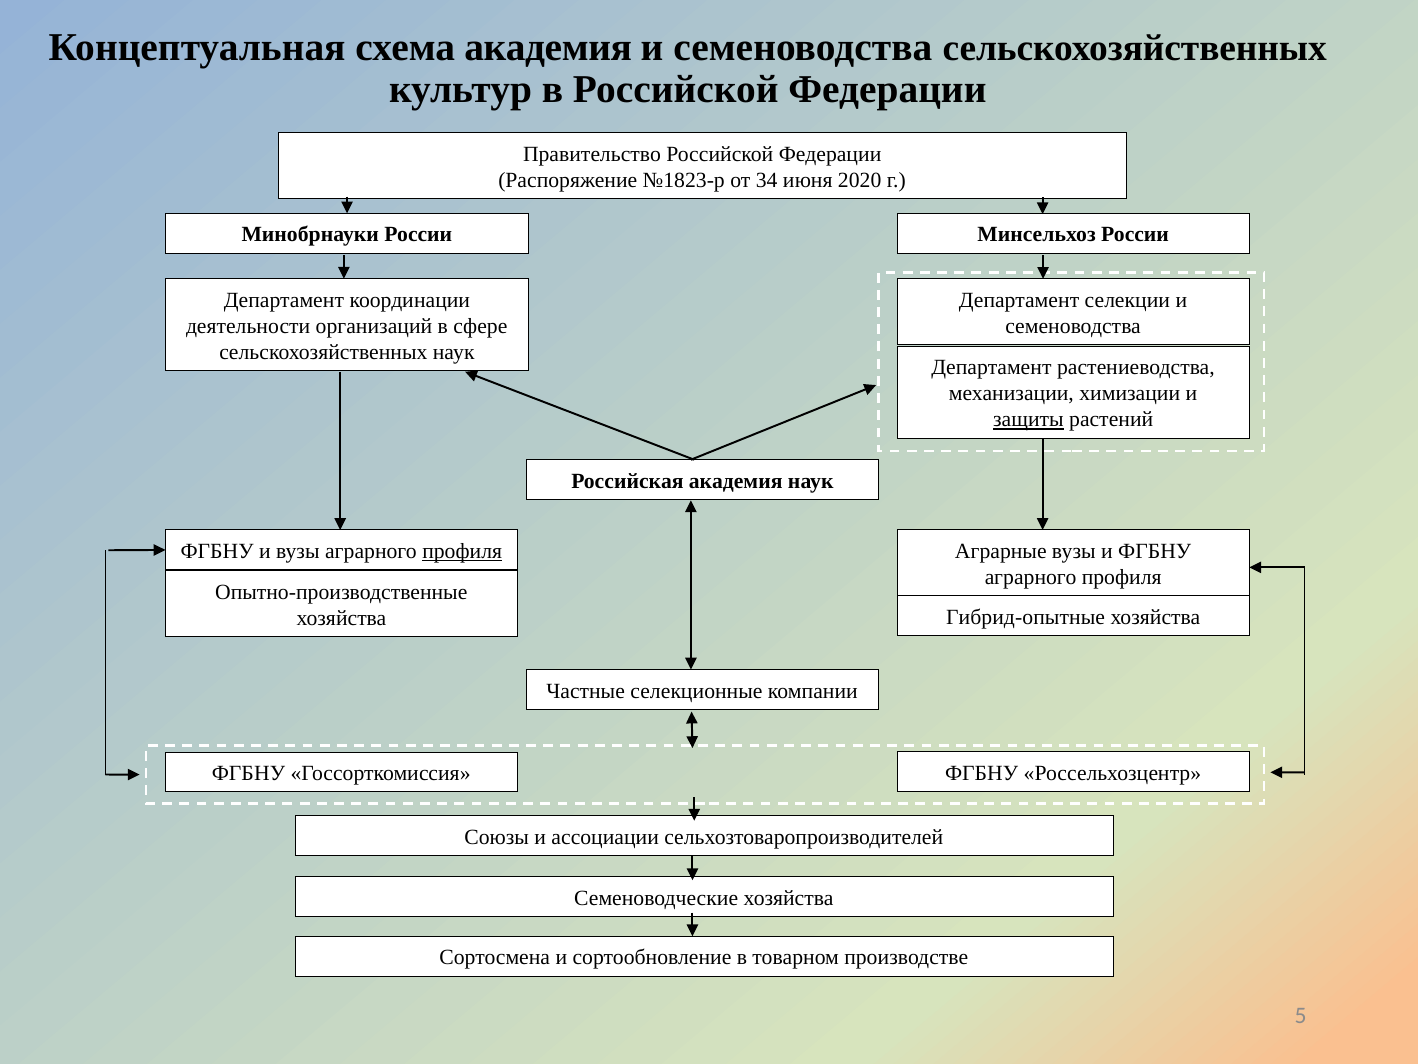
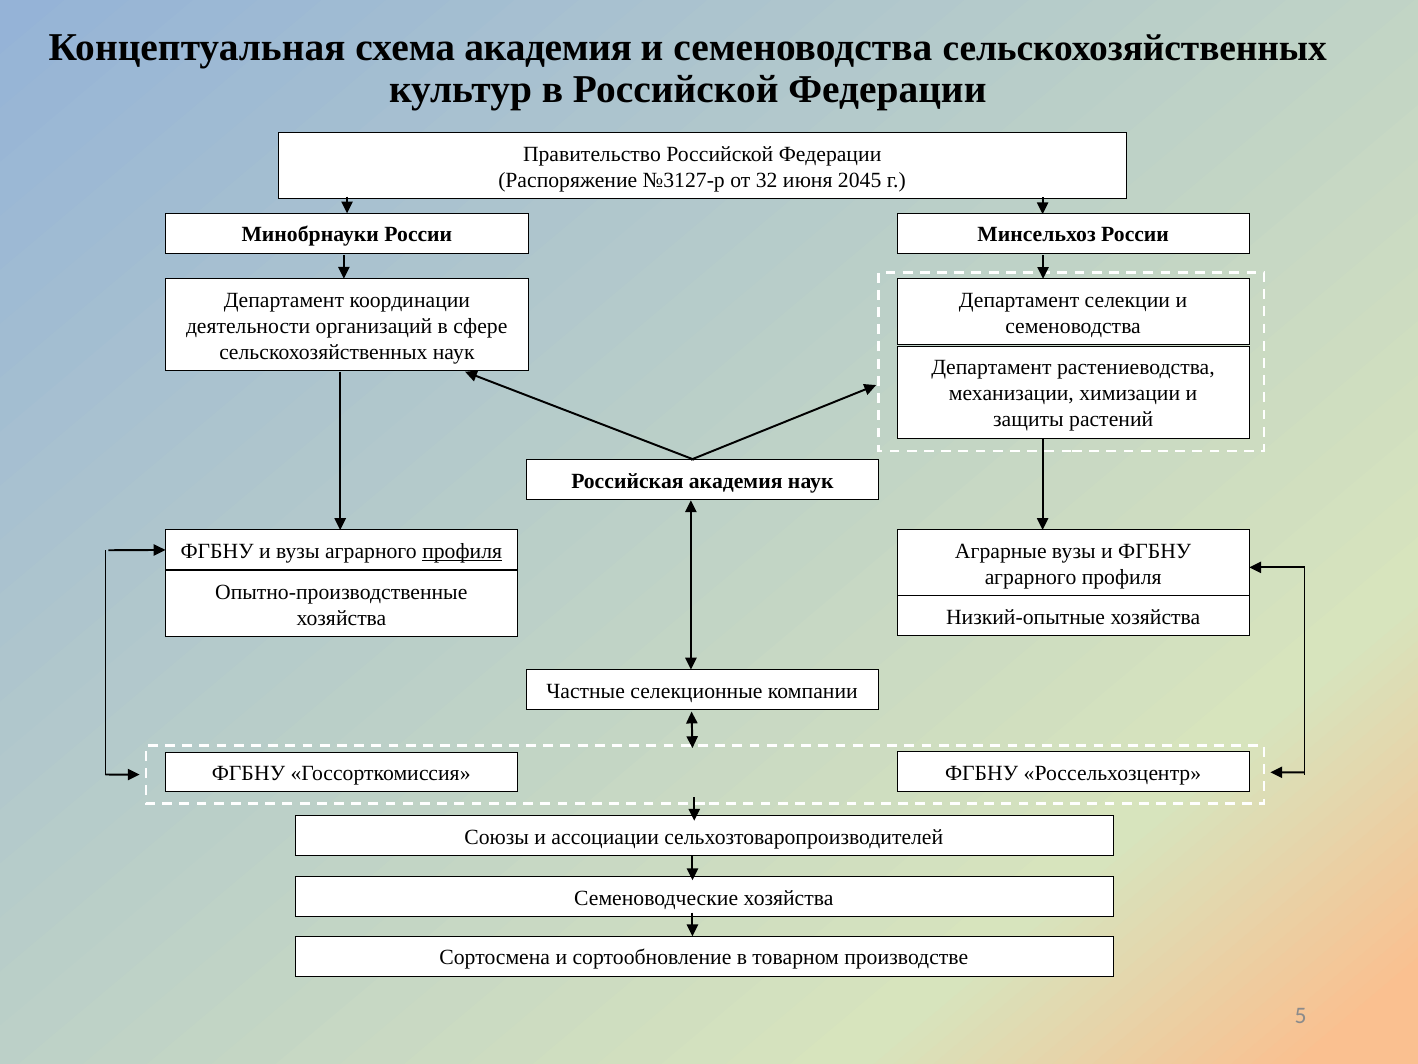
№1823-р: №1823-р -> №3127-р (684, 180)
34: 34 -> 32 (767, 180)
2020: 2020 -> 2045 (860, 180)
защиты underline: present -> none (1028, 419)
Гибрид-опытные: Гибрид-опытные -> Низкий-опытные (1026, 617)
